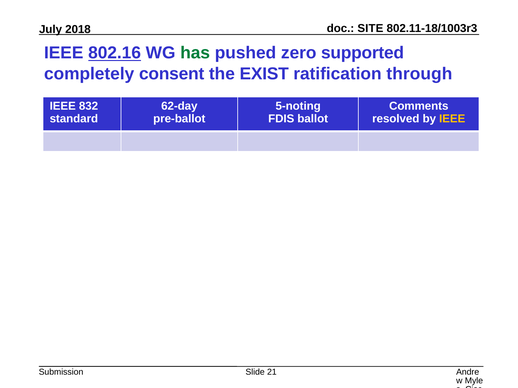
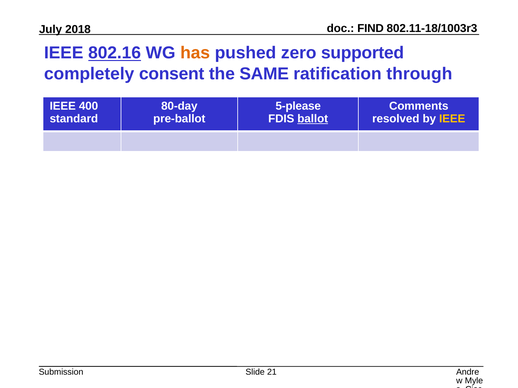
SITE: SITE -> FIND (371, 28)
has colour: green -> orange (195, 53)
EXIST: EXIST -> SAME (264, 74)
832: 832 -> 400 (89, 106)
62-day: 62-day -> 80-day (179, 106)
5-noting: 5-noting -> 5-please (298, 106)
ballot underline: none -> present (313, 119)
